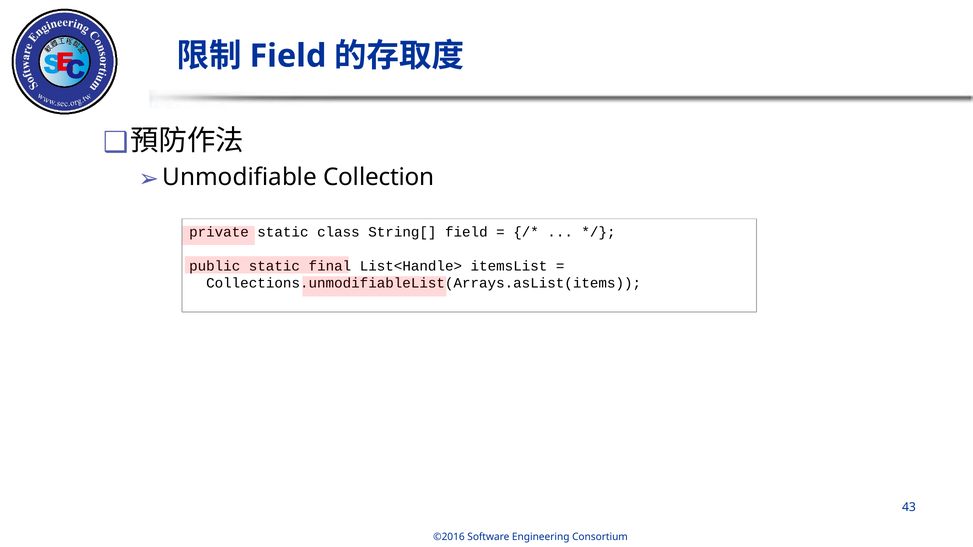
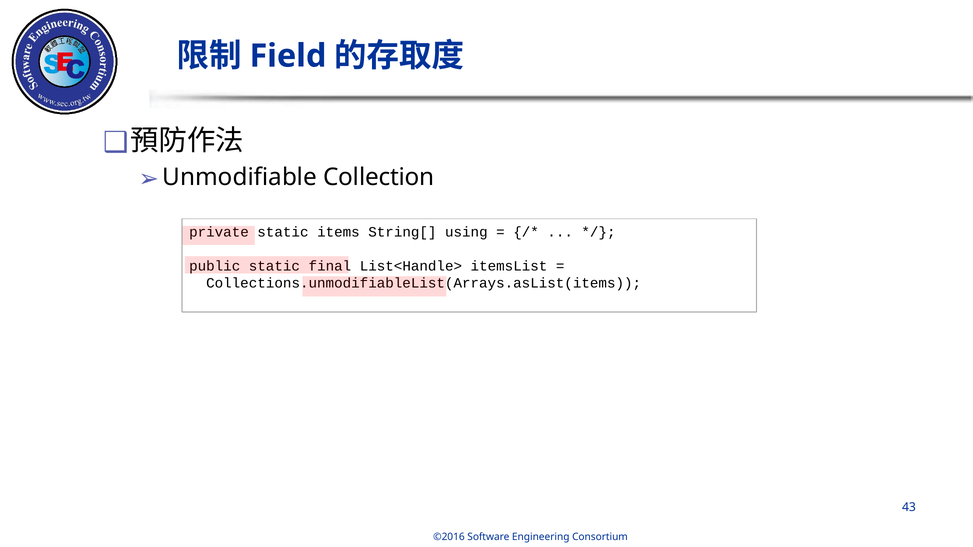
class: class -> items (338, 232)
String[ field: field -> using (466, 232)
